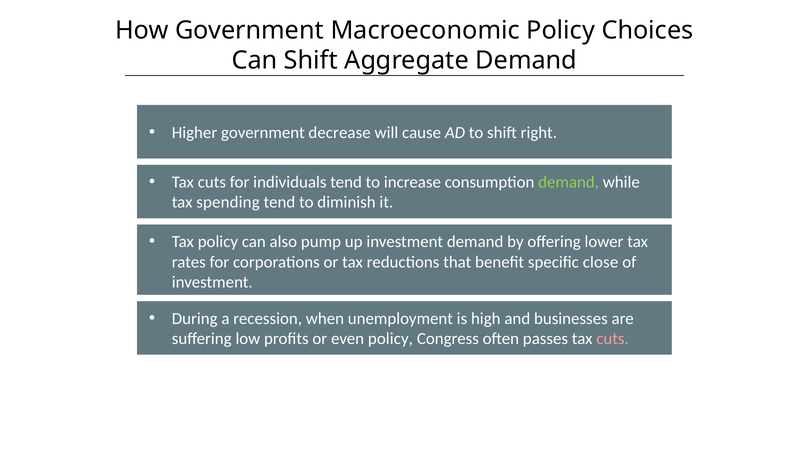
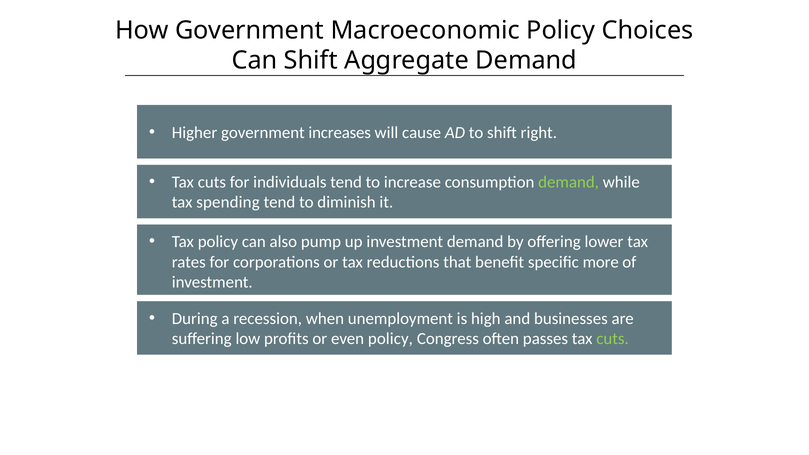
decrease: decrease -> increases (340, 133)
close: close -> more (601, 262)
cuts colour: pink -> light green (613, 339)
